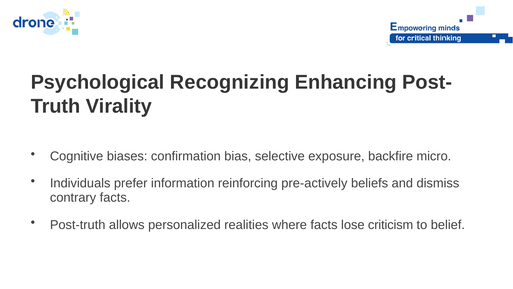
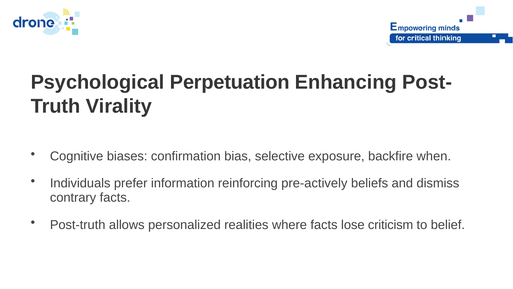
Recognizing: Recognizing -> Perpetuation (230, 82)
micro: micro -> when (434, 156)
